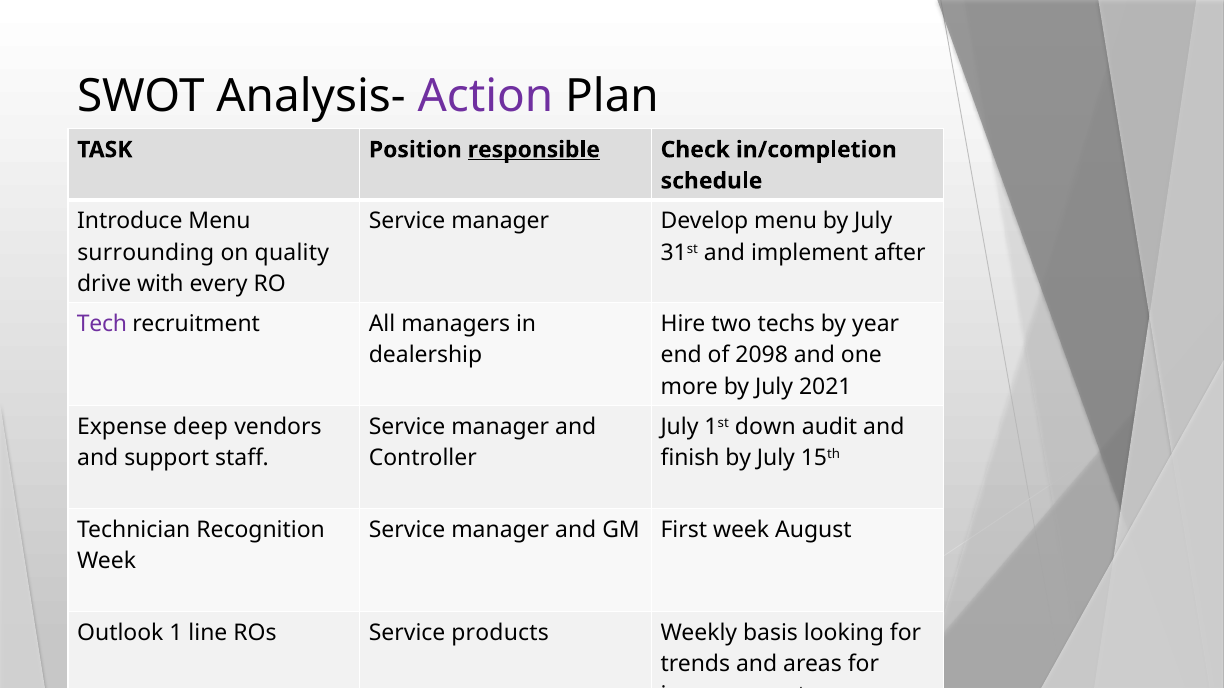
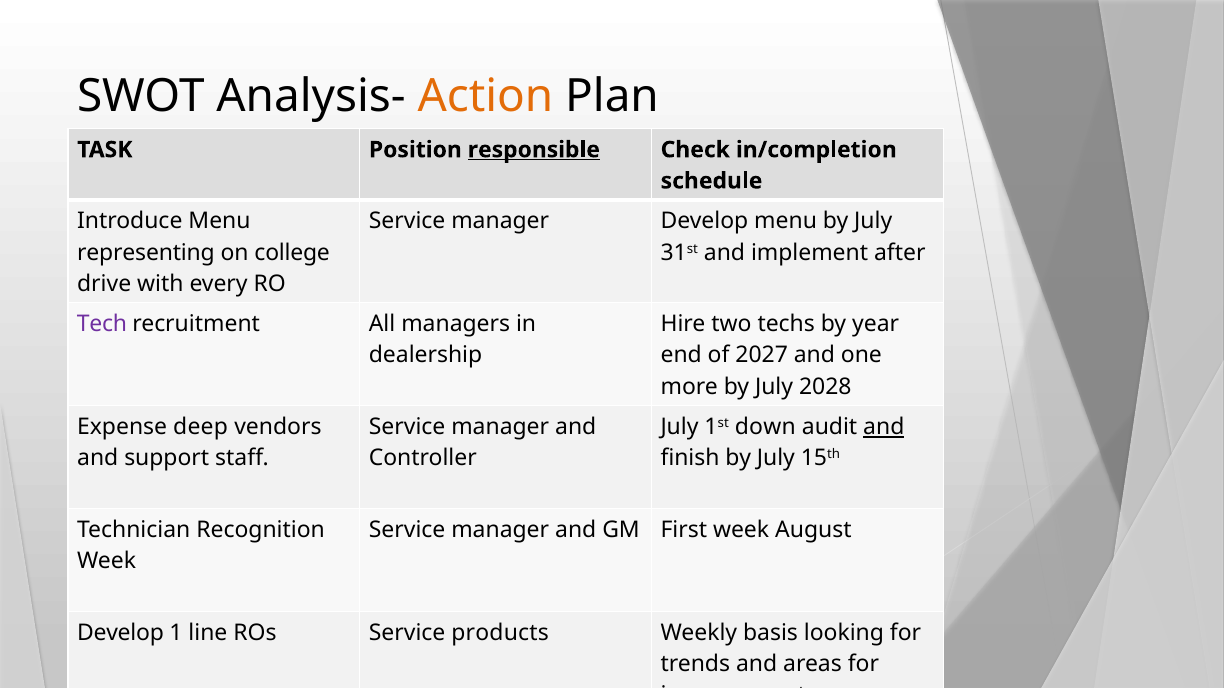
Action colour: purple -> orange (485, 97)
surrounding: surrounding -> representing (146, 253)
quality: quality -> college (292, 253)
2098: 2098 -> 2027 (762, 356)
2021: 2021 -> 2028 (825, 387)
and underline: none -> present (884, 427)
Outlook: Outlook -> Develop (120, 633)
